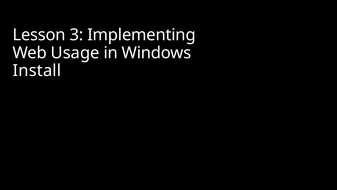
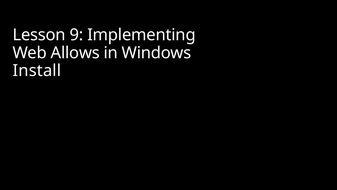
3: 3 -> 9 (77, 35)
Usage: Usage -> Allows (75, 53)
